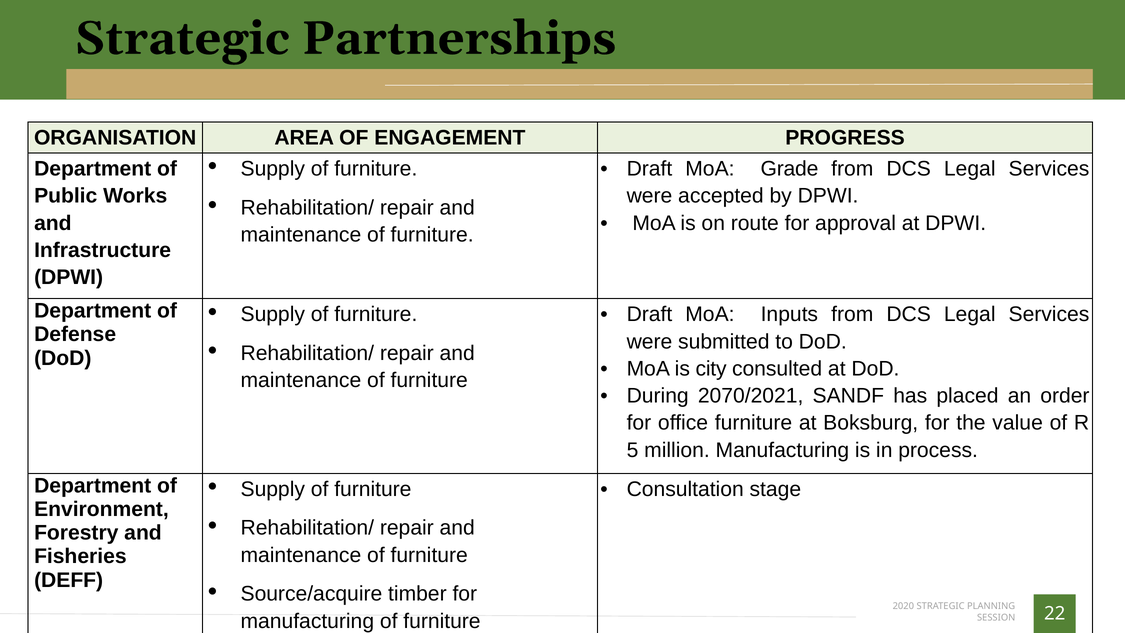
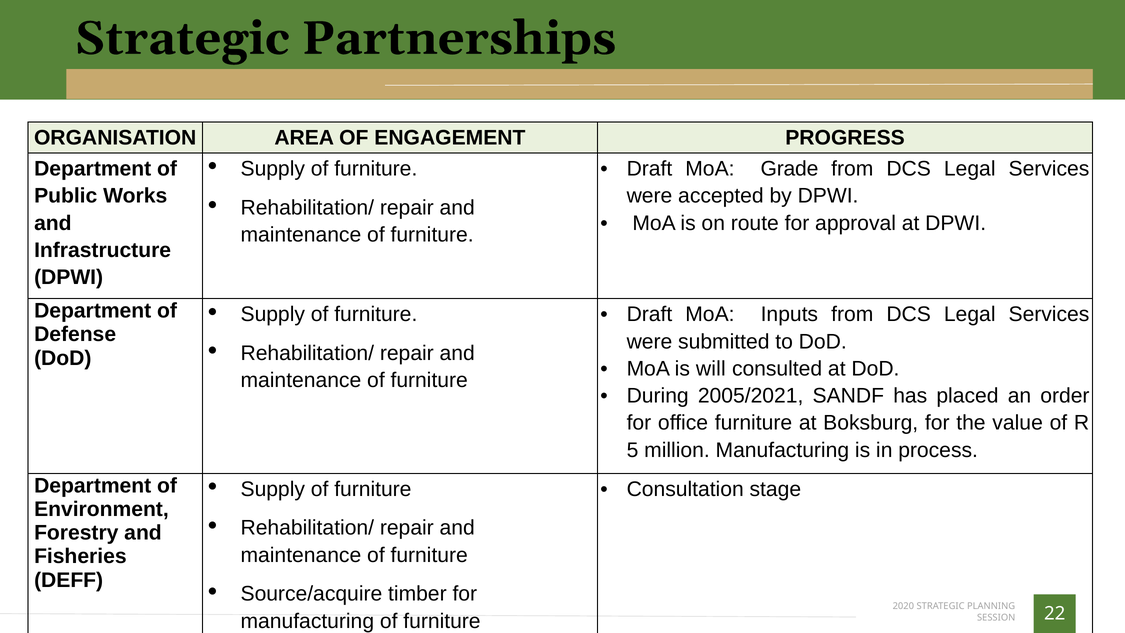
city: city -> will (711, 369)
2070/2021: 2070/2021 -> 2005/2021 (751, 396)
